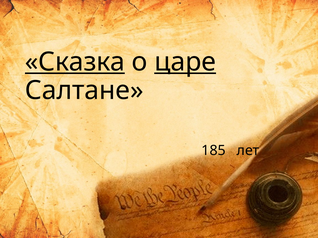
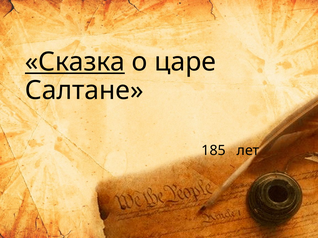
царе underline: present -> none (185, 62)
